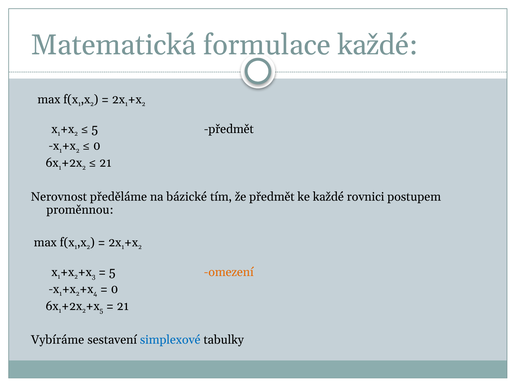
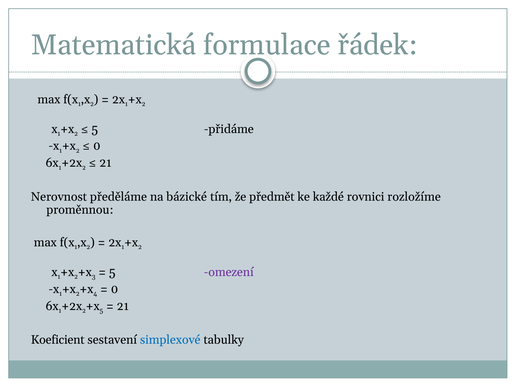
formulace každé: každé -> řádek (377, 45)
5 předmět: předmět -> přidáme (229, 129)
postupem: postupem -> rozložíme (414, 197)
omezení colour: orange -> purple (229, 272)
Vybíráme: Vybíráme -> Koeficient (58, 340)
